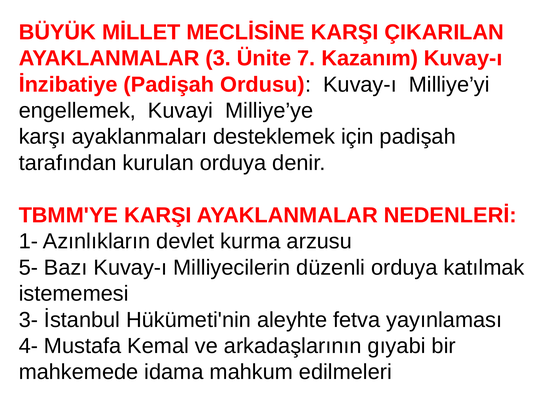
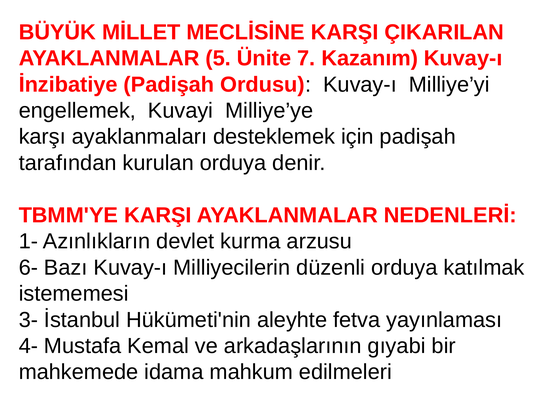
3: 3 -> 5 (218, 58)
5-: 5- -> 6- (28, 268)
